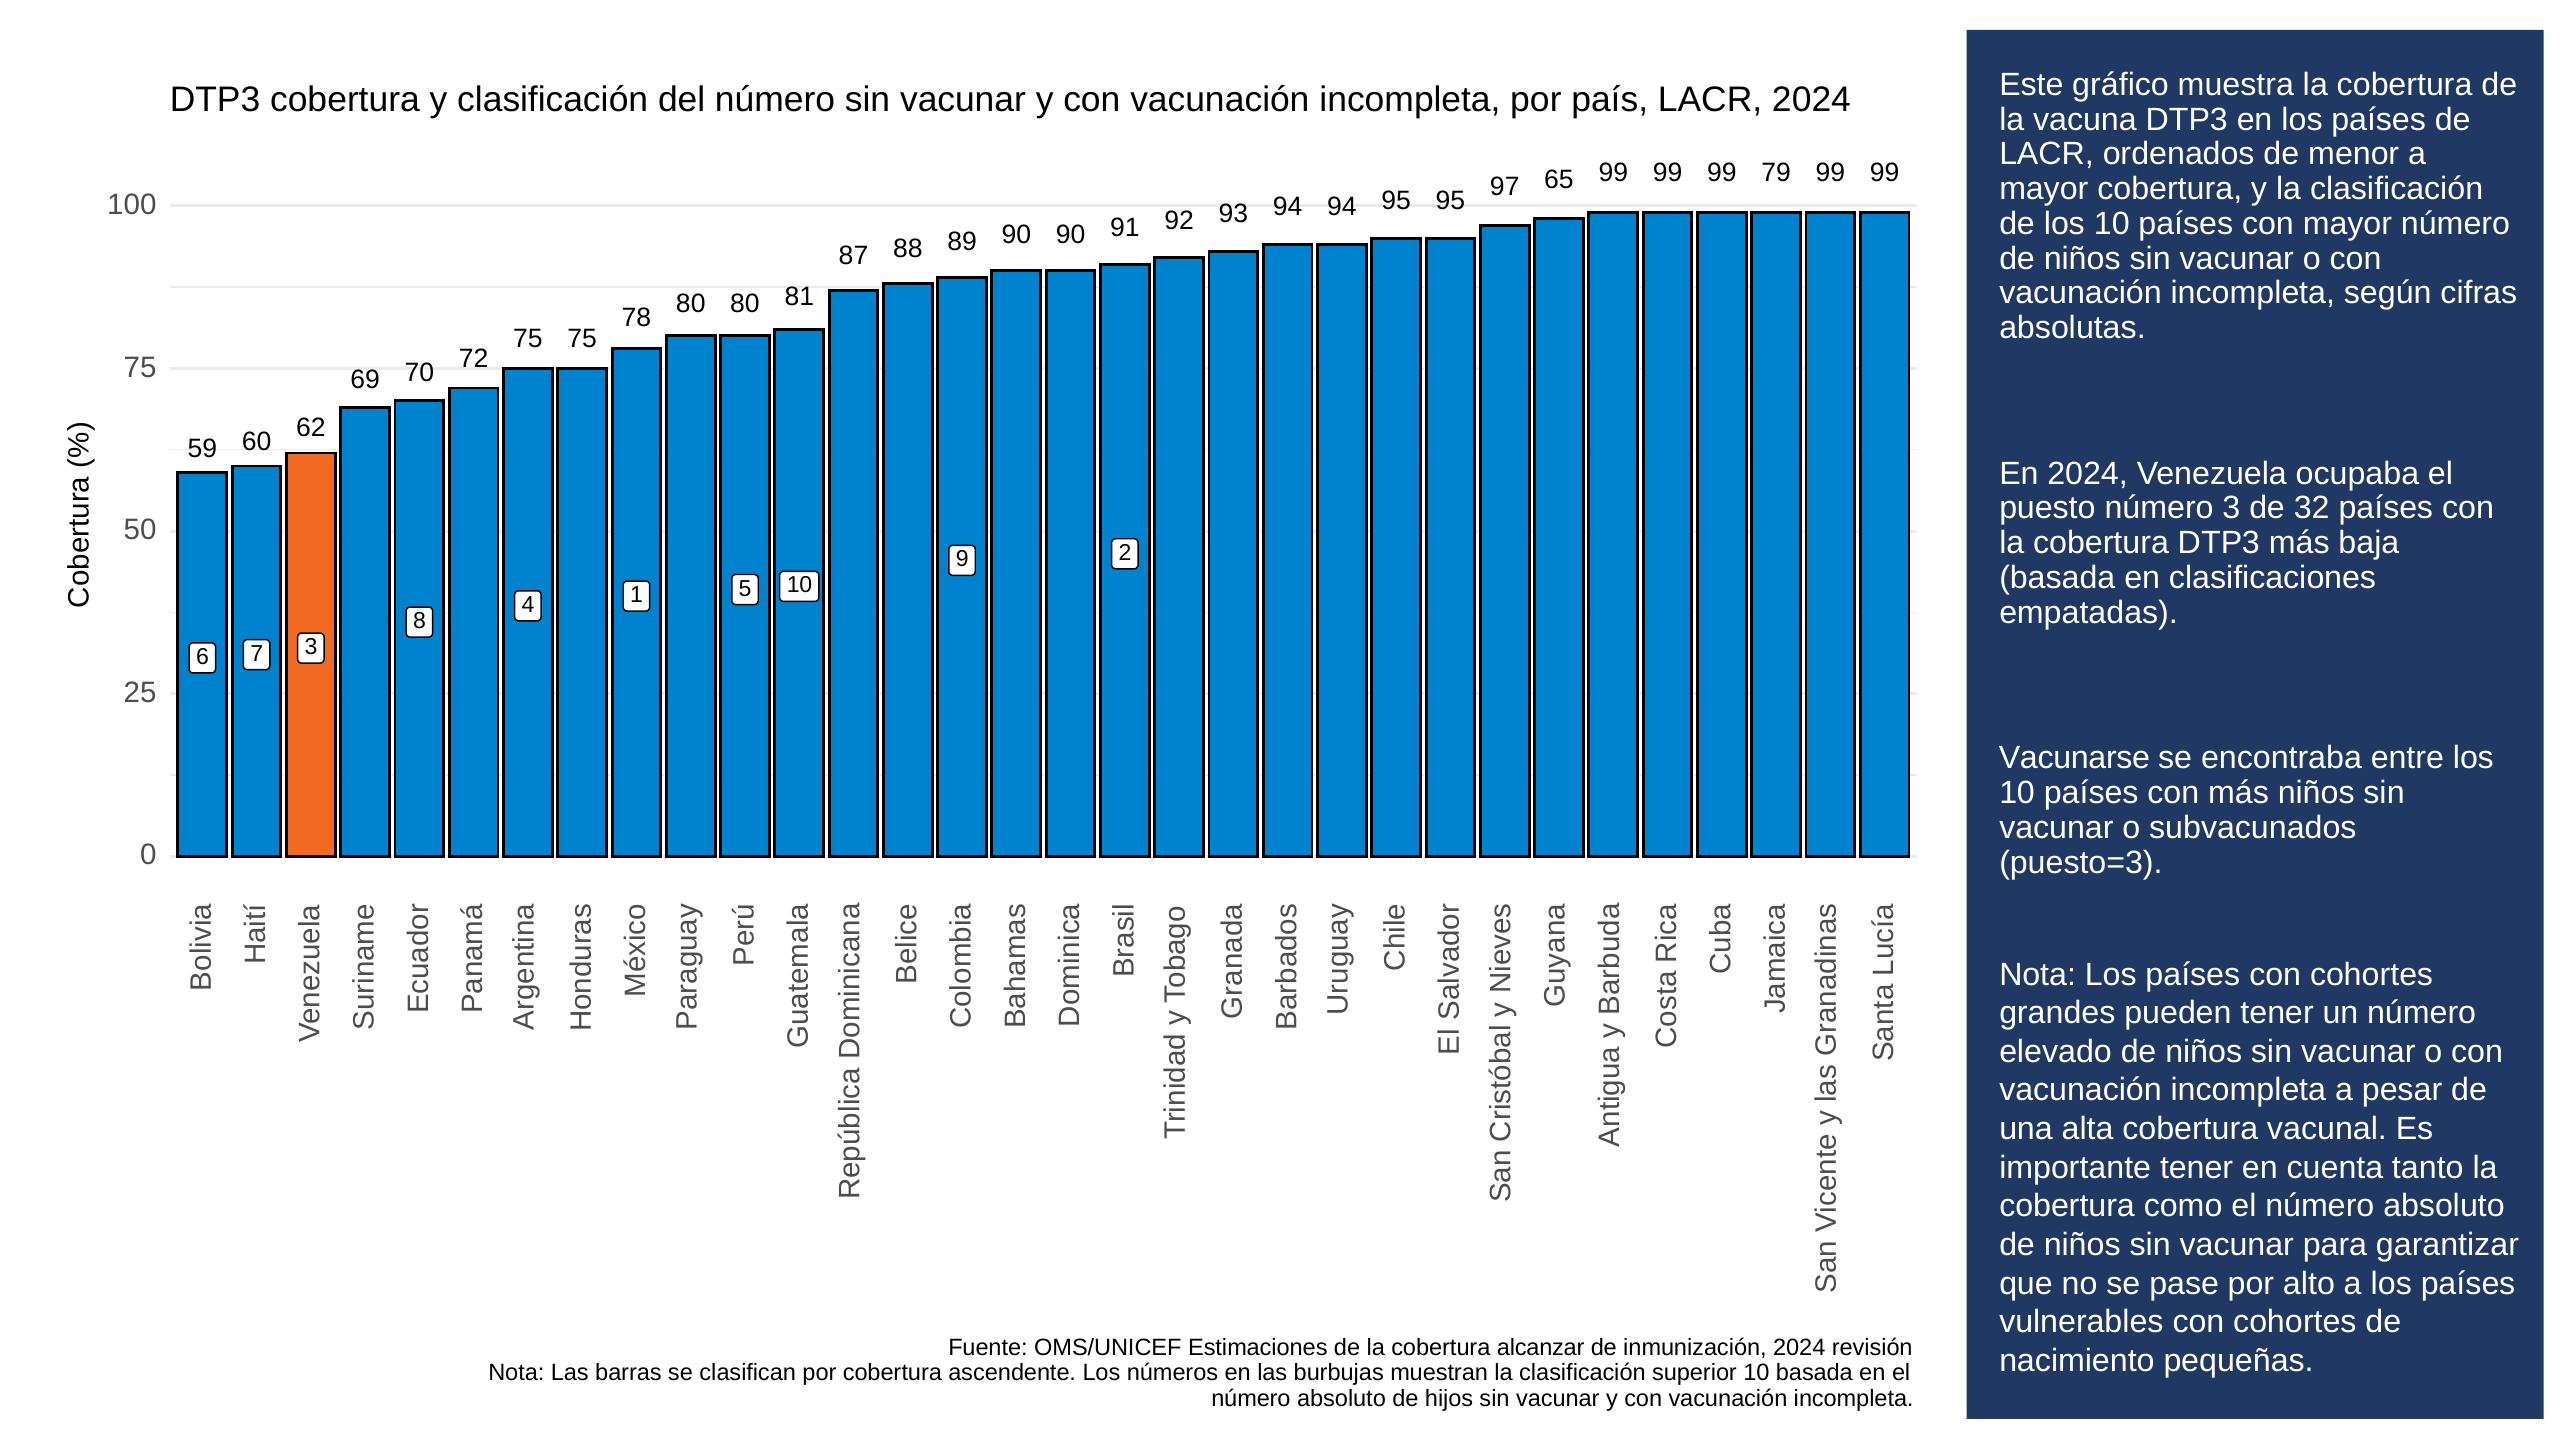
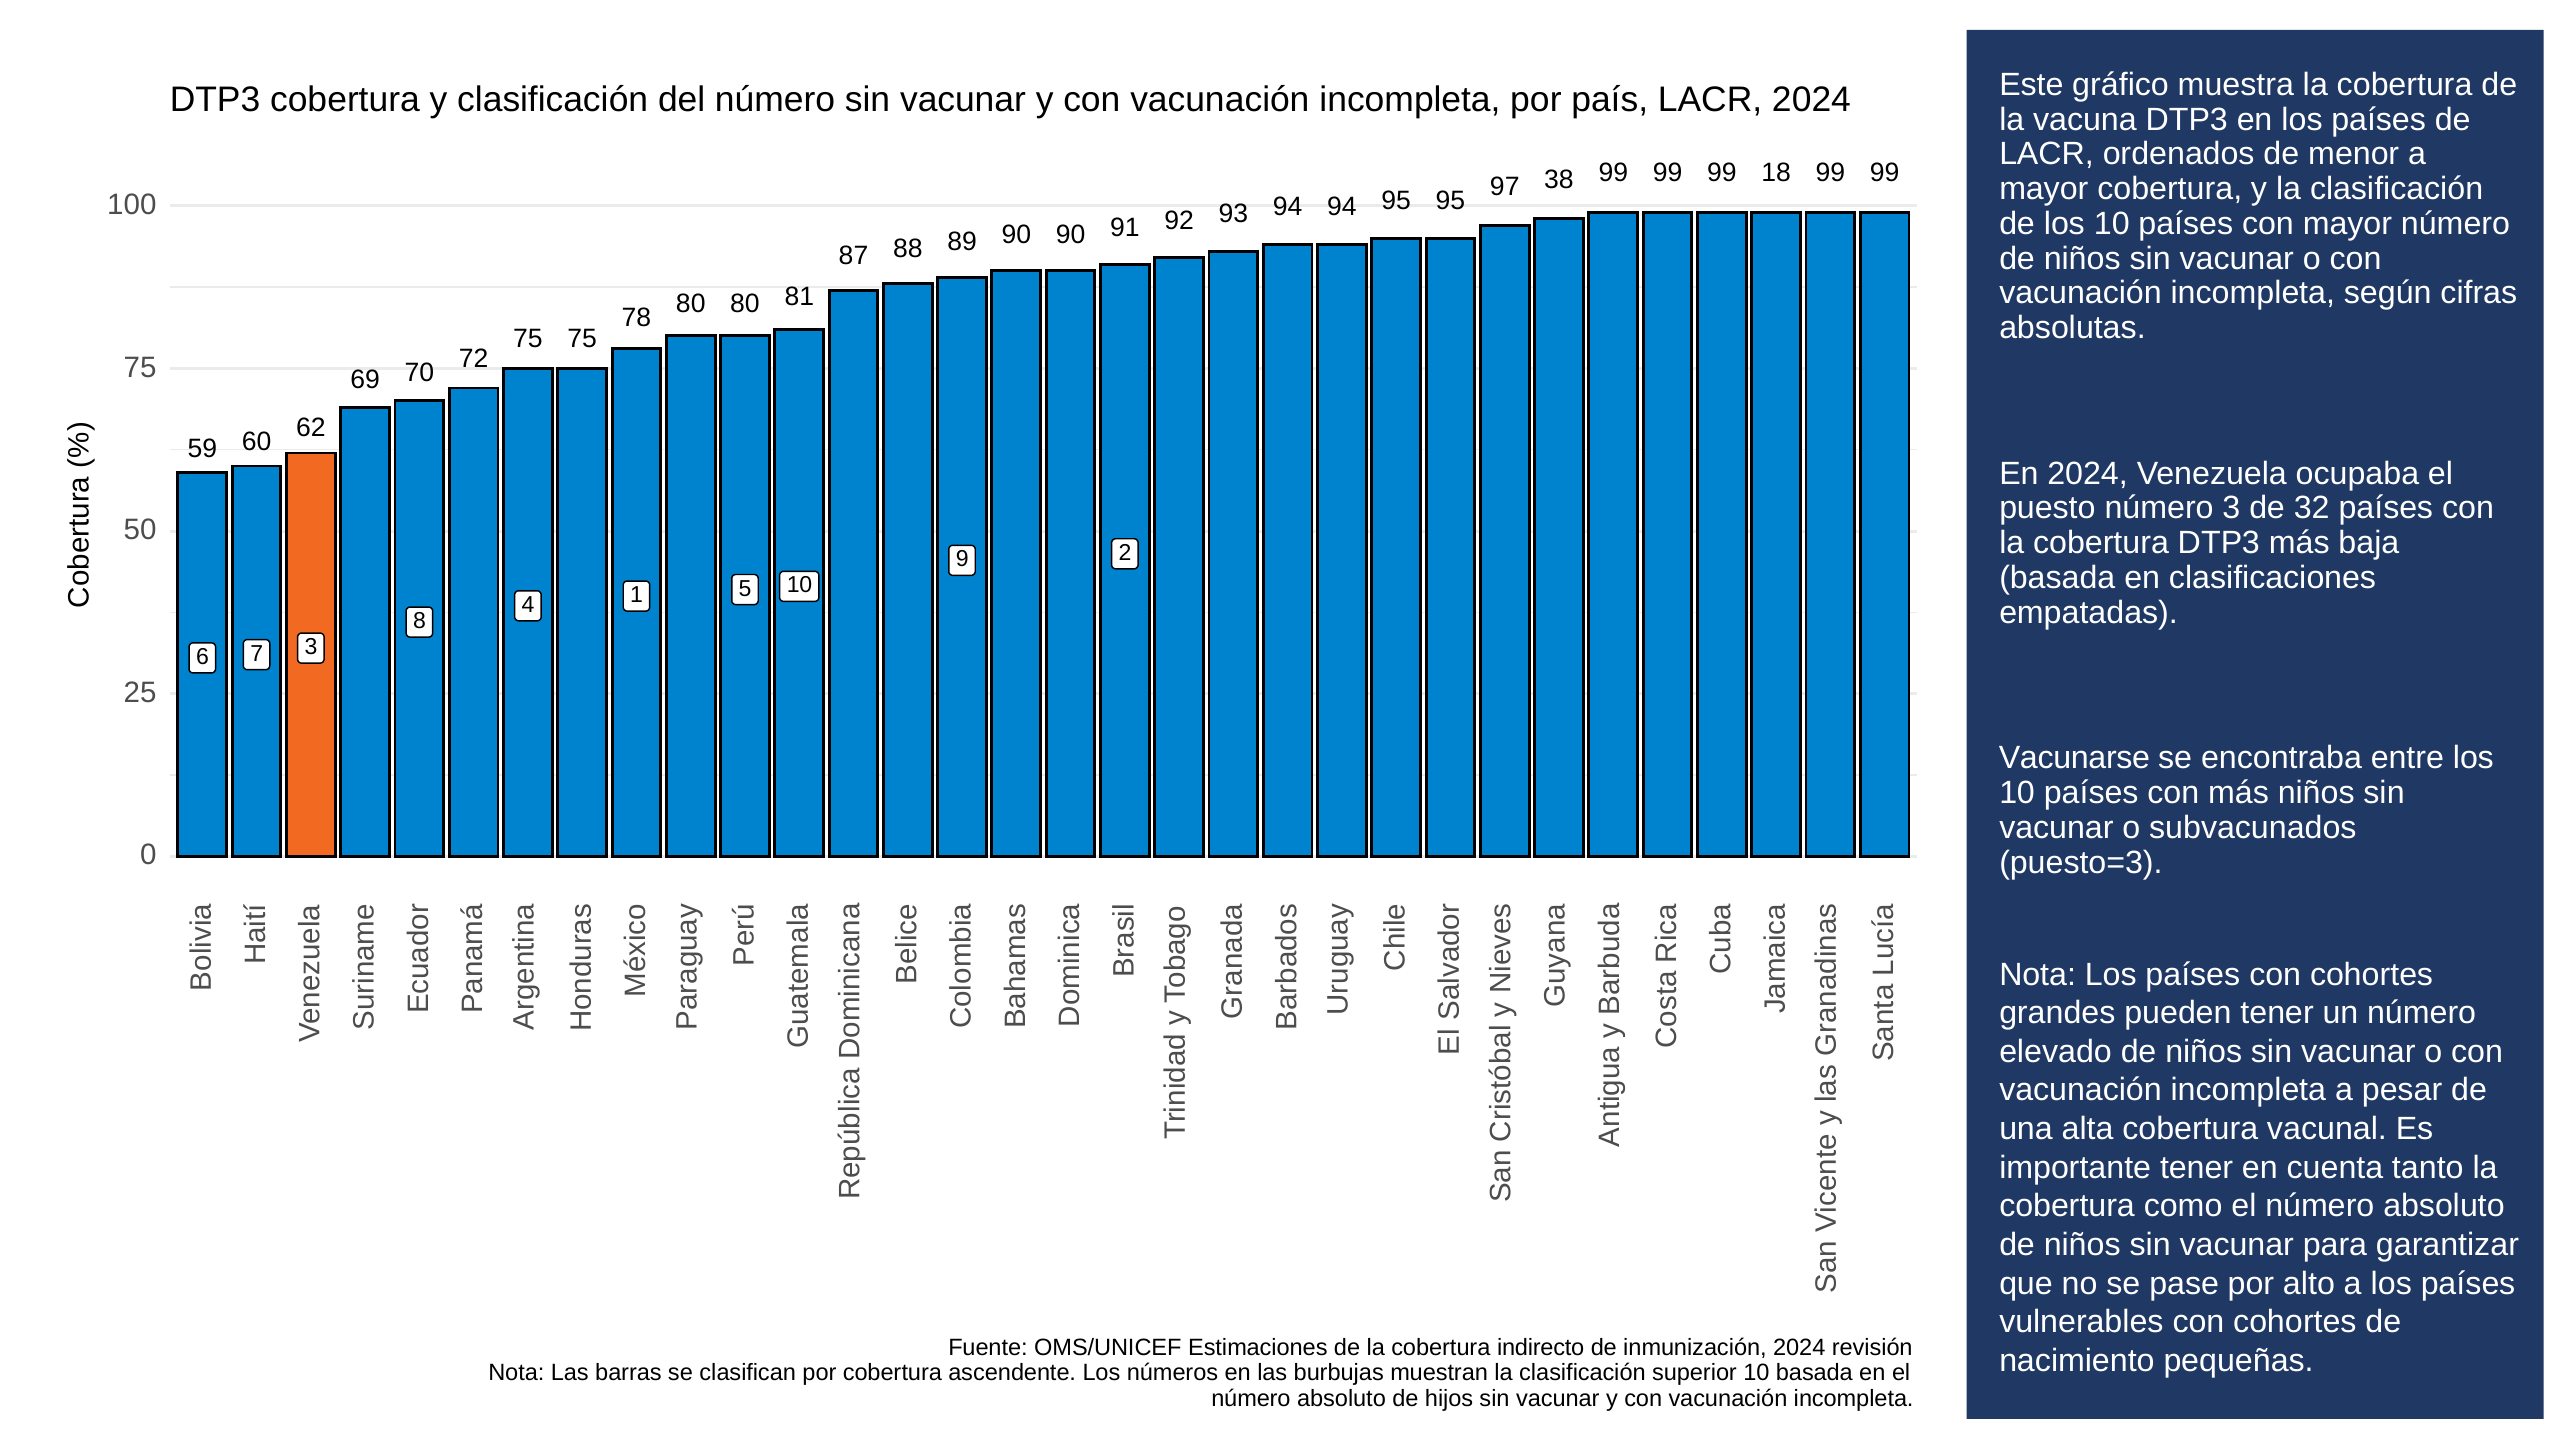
79: 79 -> 18 (1776, 173)
65: 65 -> 38 (1559, 180)
alcanzar: alcanzar -> indirecto (1541, 1348)
